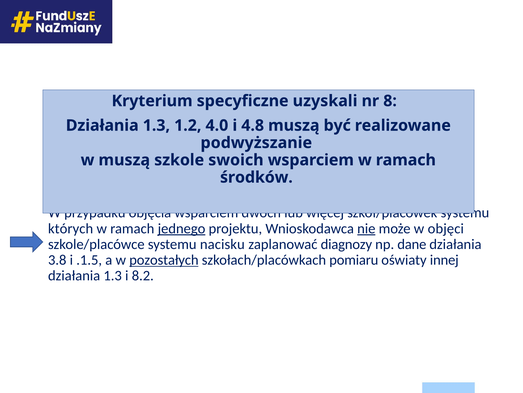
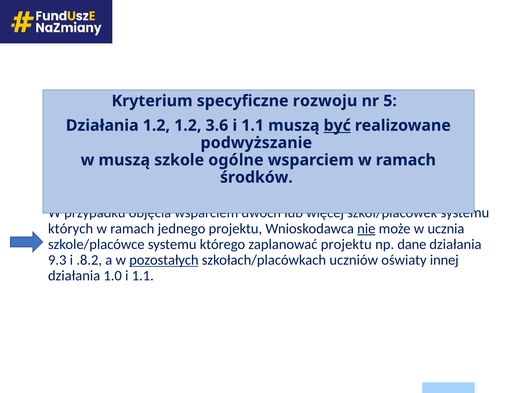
uzyskali: uzyskali -> rozwoju (325, 101)
8: 8 -> 5 (390, 101)
1.3: 1.3 -> 1.2 (156, 125)
4.0: 4.0 -> 3.6 (217, 125)
4.8: 4.8 -> 1.1 (253, 125)
być underline: none -> present (337, 125)
swoich: swoich -> ogólne (236, 160)
jednego underline: present -> none (182, 228)
objęci: objęci -> ucznia (446, 228)
nacisku: nacisku -> którego (222, 244)
zaplanować diagnozy: diagnozy -> projektu (346, 244)
3.8: 3.8 -> 9.3 (57, 260)
.1.5: .1.5 -> .8.2 (89, 260)
pomiaru: pomiaru -> uczniów (354, 260)
1.3: 1.3 -> 1.0 (113, 275)
8.2: 8.2 -> 1.1 (143, 275)
